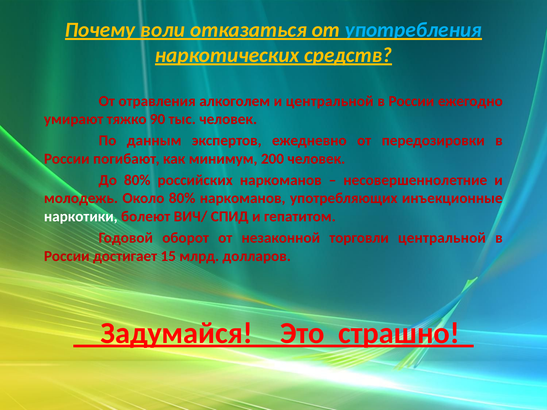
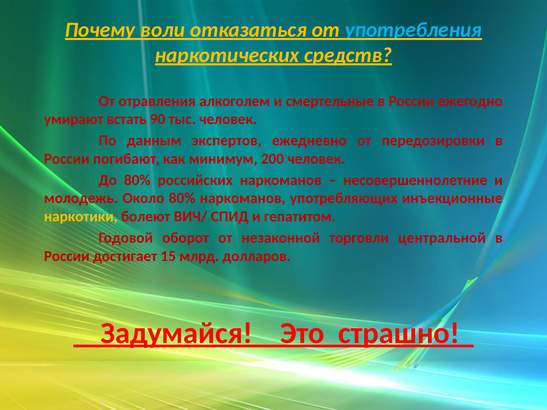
и центральной: центральной -> смертельные (330, 101)
тяжко: тяжко -> встать (127, 119)
наркотики colour: white -> yellow (81, 217)
